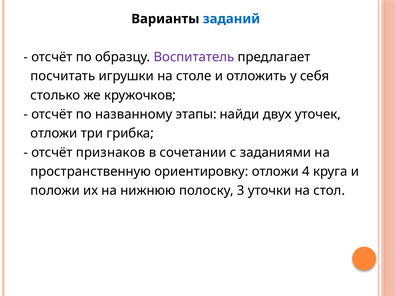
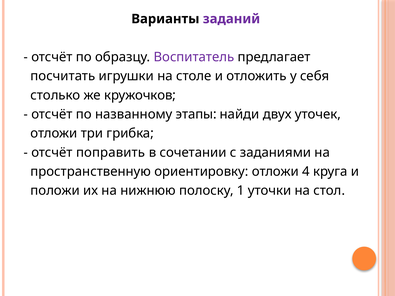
заданий colour: blue -> purple (231, 19)
признаков: признаков -> поправить (111, 153)
3: 3 -> 1 (241, 191)
